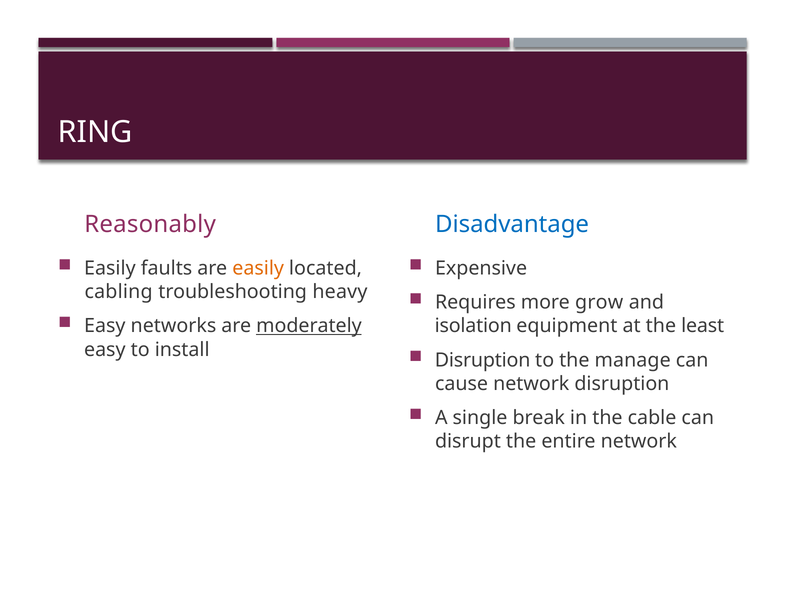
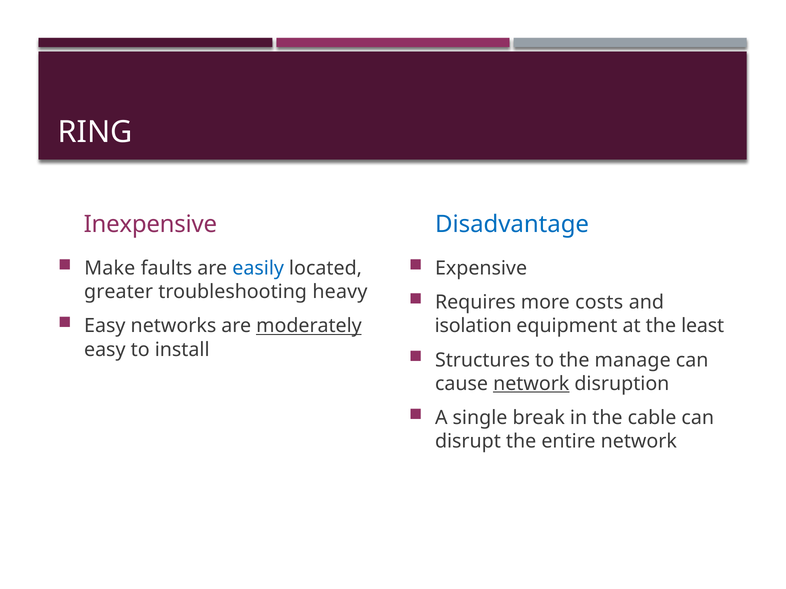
Reasonably: Reasonably -> Inexpensive (150, 224)
Easily: Easily -> Make (110, 269)
easily colour: orange -> blue (258, 269)
cabling: cabling -> greater (119, 292)
grow: grow -> costs (599, 303)
Disruption: Disruption -> Structures (483, 360)
network underline: none -> present (531, 384)
